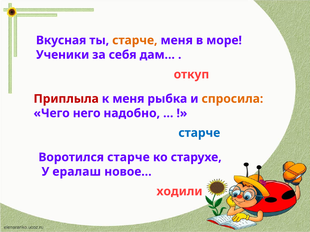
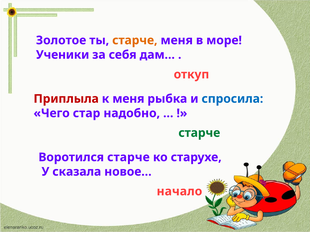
Вкусная: Вкусная -> Золотое (61, 40)
спросила colour: orange -> blue (232, 99)
него: него -> стар (87, 113)
старче colour: blue -> green (199, 133)
ералаш: ералаш -> сказала (77, 172)
ходили: ходили -> начало (179, 192)
